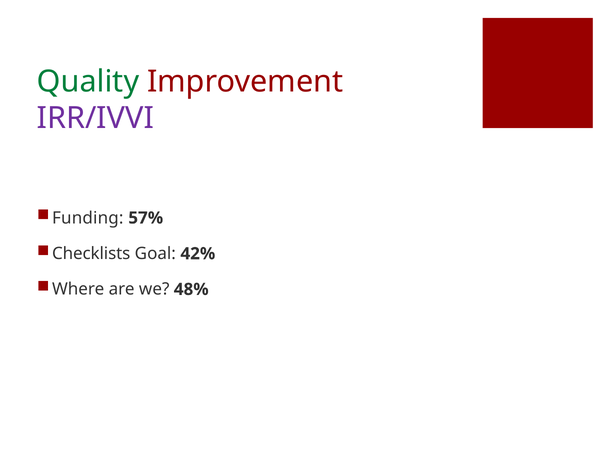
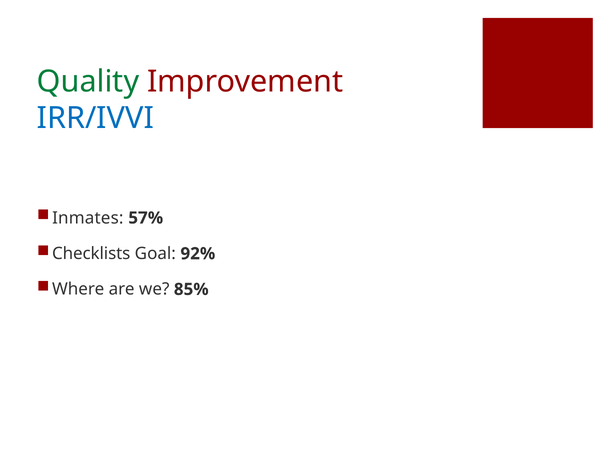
IRR/IVVI colour: purple -> blue (95, 118)
Funding: Funding -> Inmates (88, 218)
42%: 42% -> 92% (198, 254)
48%: 48% -> 85% (191, 289)
